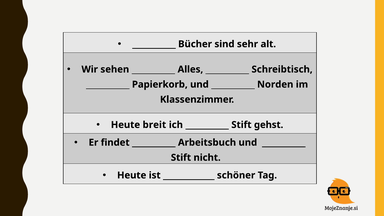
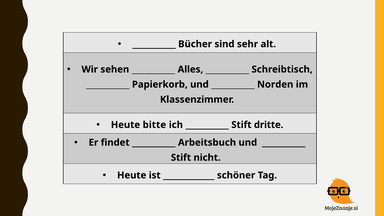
breit: breit -> bitte (154, 125)
gehst: gehst -> dritte (269, 125)
